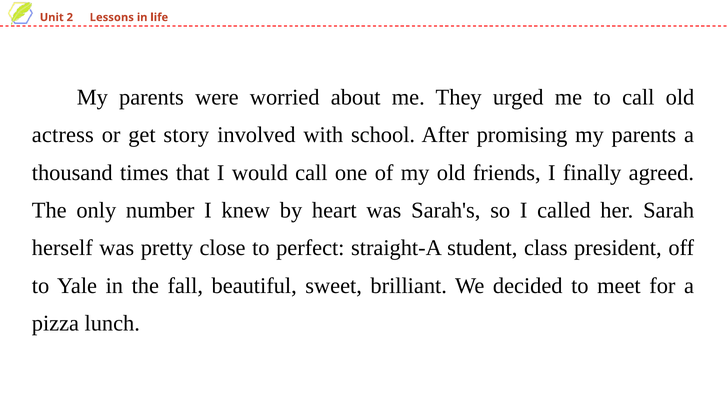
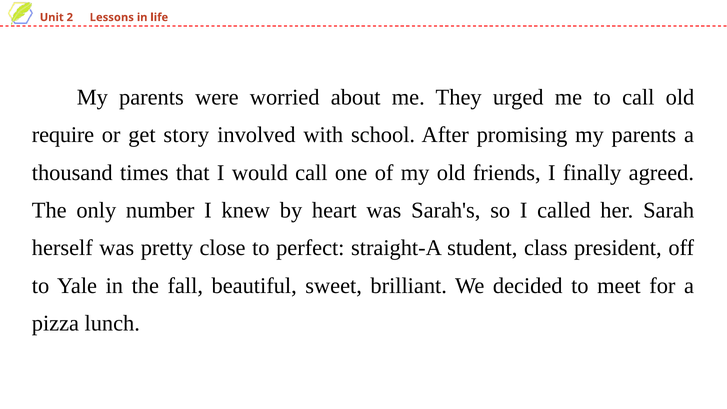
actress: actress -> require (63, 135)
